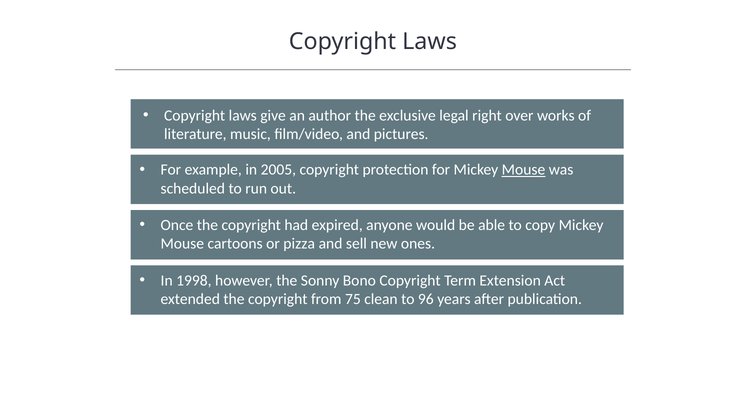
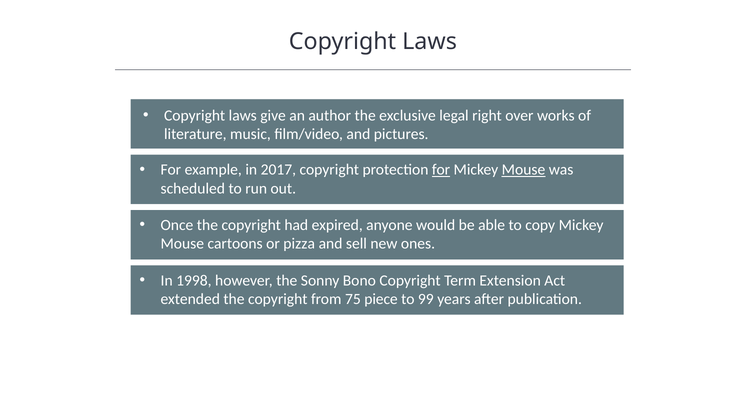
2005: 2005 -> 2017 (278, 170)
for underline: none -> present (441, 170)
clean: clean -> piece (381, 299)
96: 96 -> 99 (426, 299)
